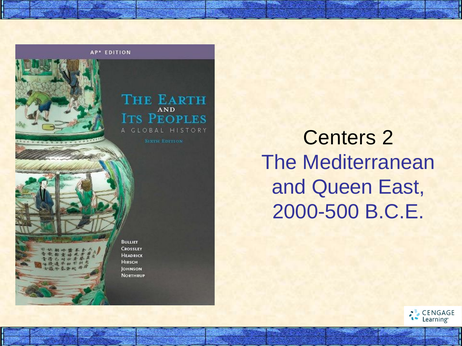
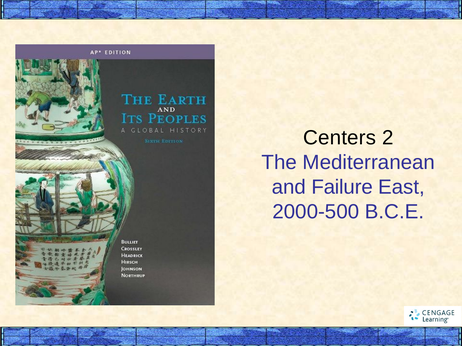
Queen: Queen -> Failure (342, 187)
